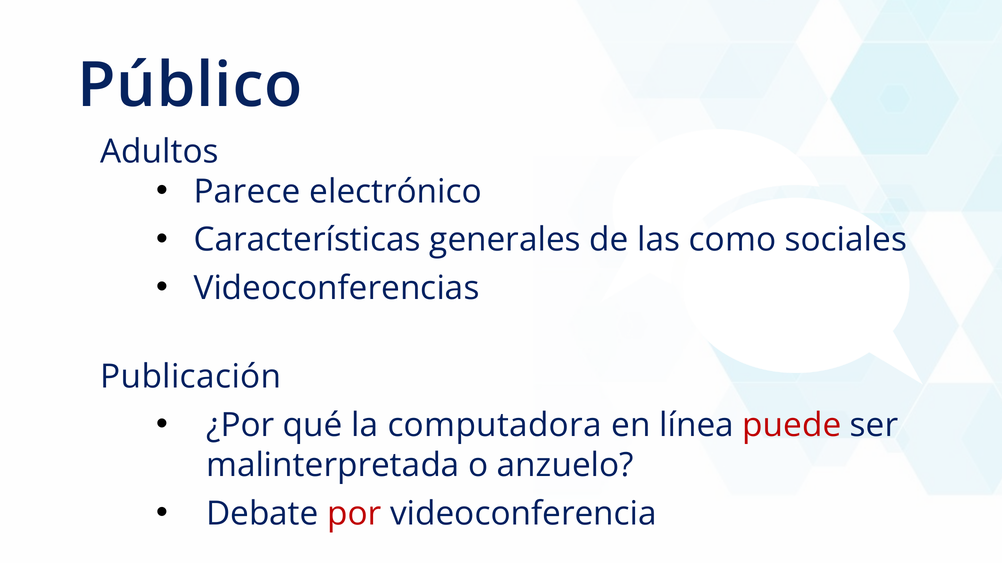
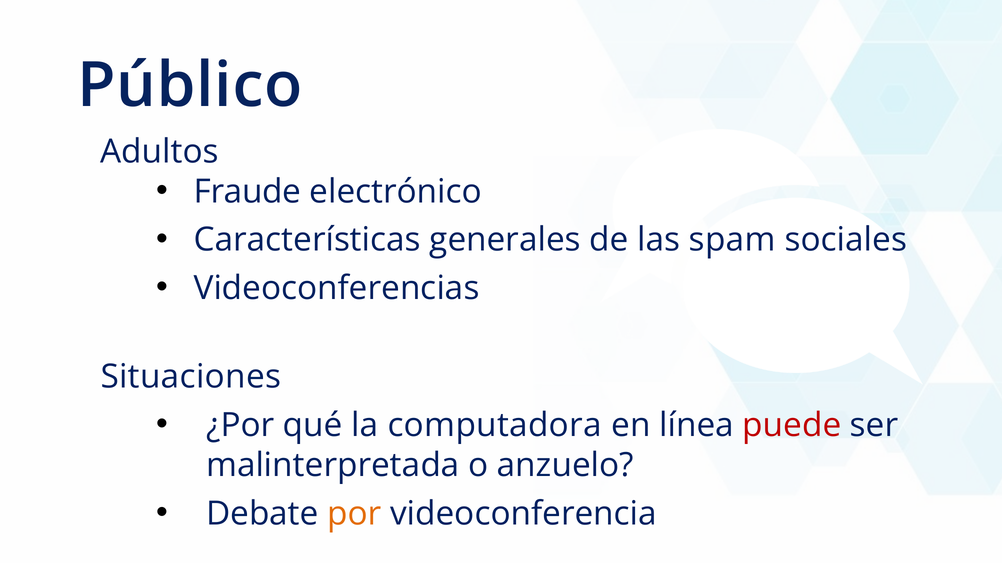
Parece: Parece -> Fraude (247, 192)
como: como -> spam (732, 240)
Publicación: Publicación -> Situaciones (191, 377)
por colour: red -> orange (354, 514)
